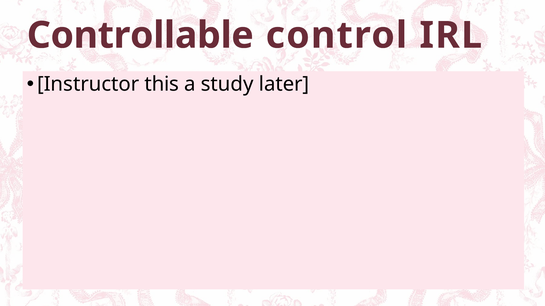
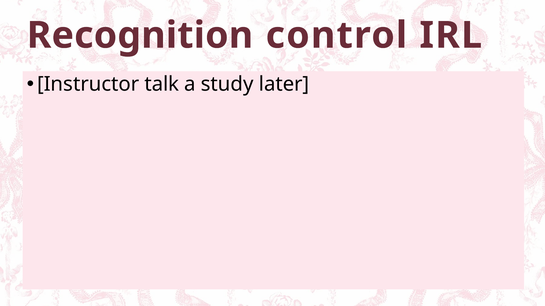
Controllable: Controllable -> Recognition (140, 35)
this: this -> talk (162, 84)
